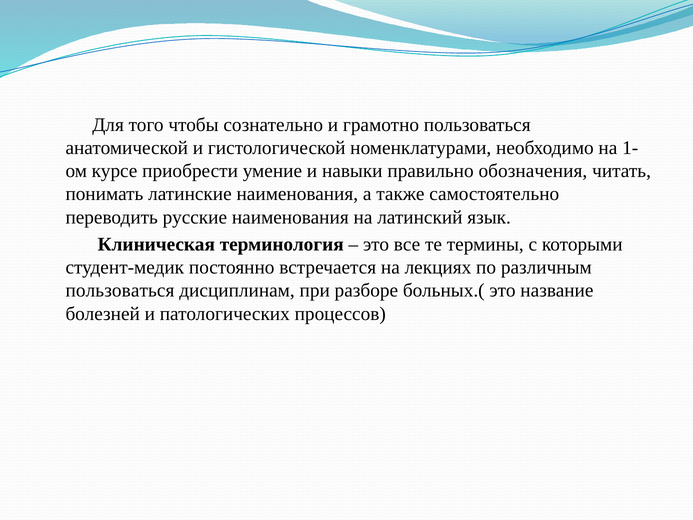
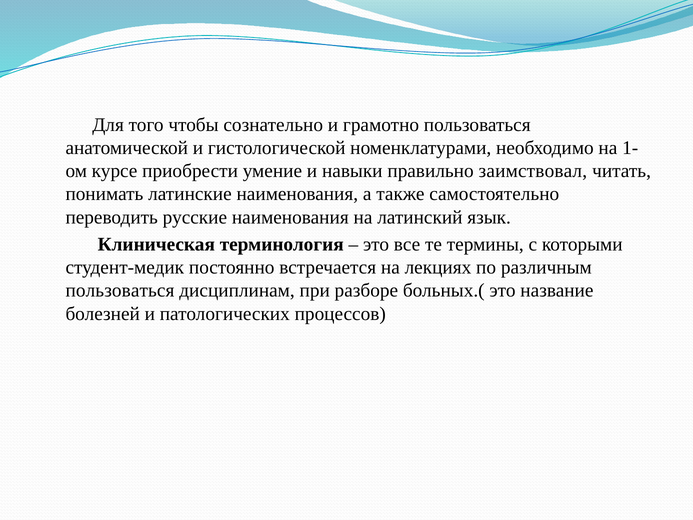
обозначения: обозначения -> заимствовал (533, 171)
